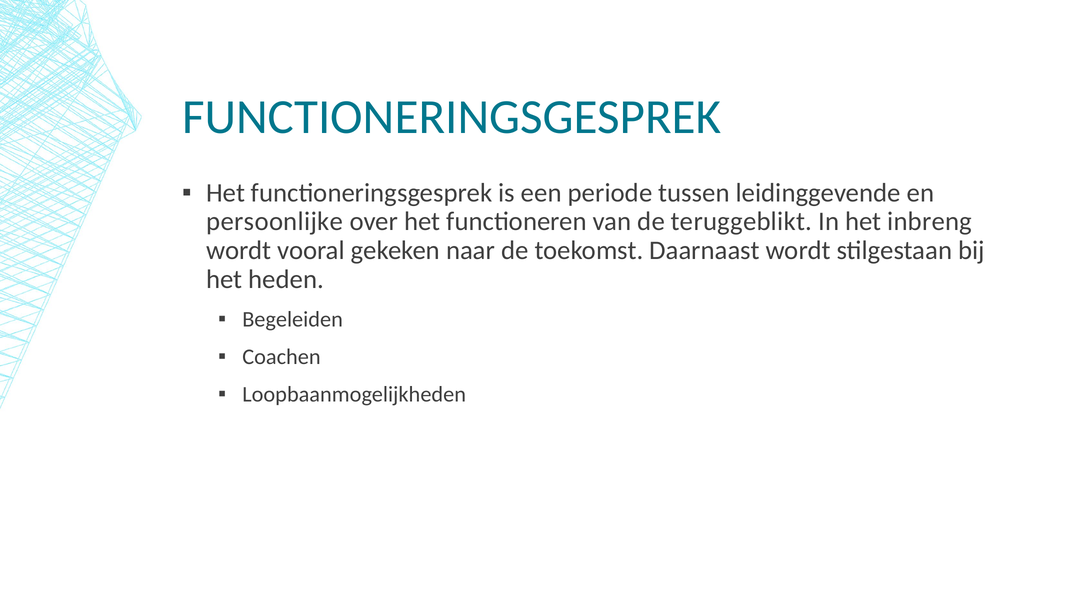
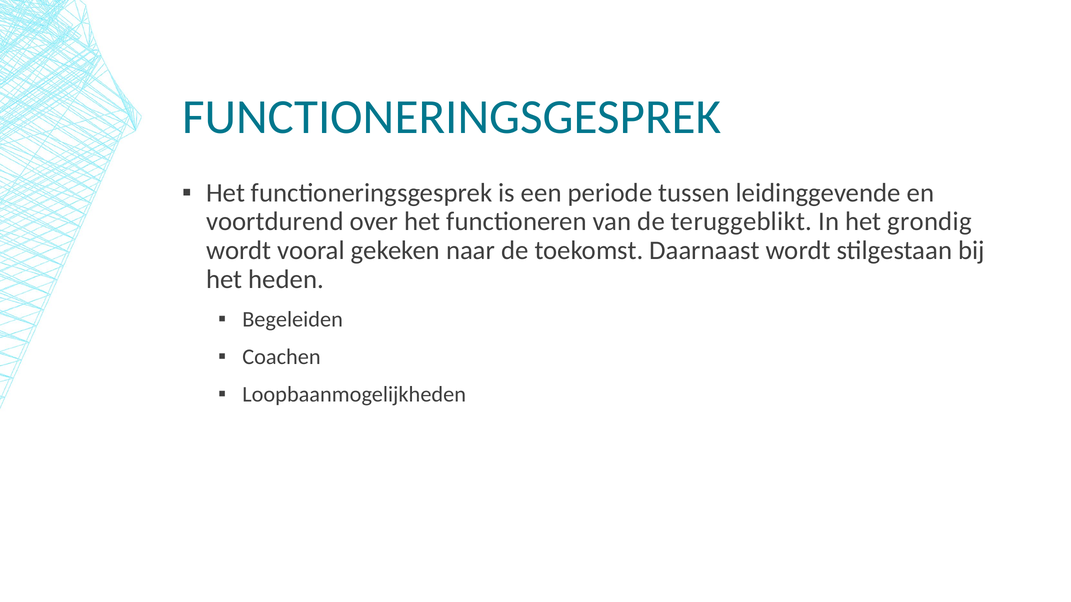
persoonlijke: persoonlijke -> voortdurend (275, 222)
inbreng: inbreng -> grondig (930, 222)
